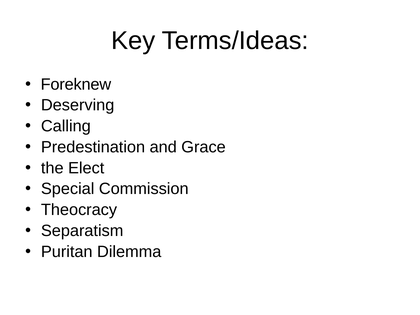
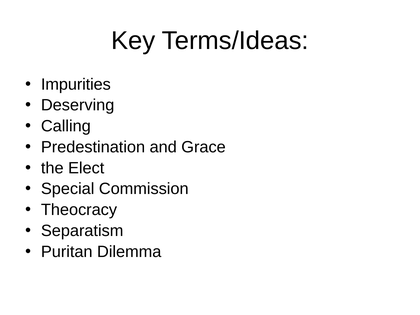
Foreknew: Foreknew -> Impurities (76, 84)
